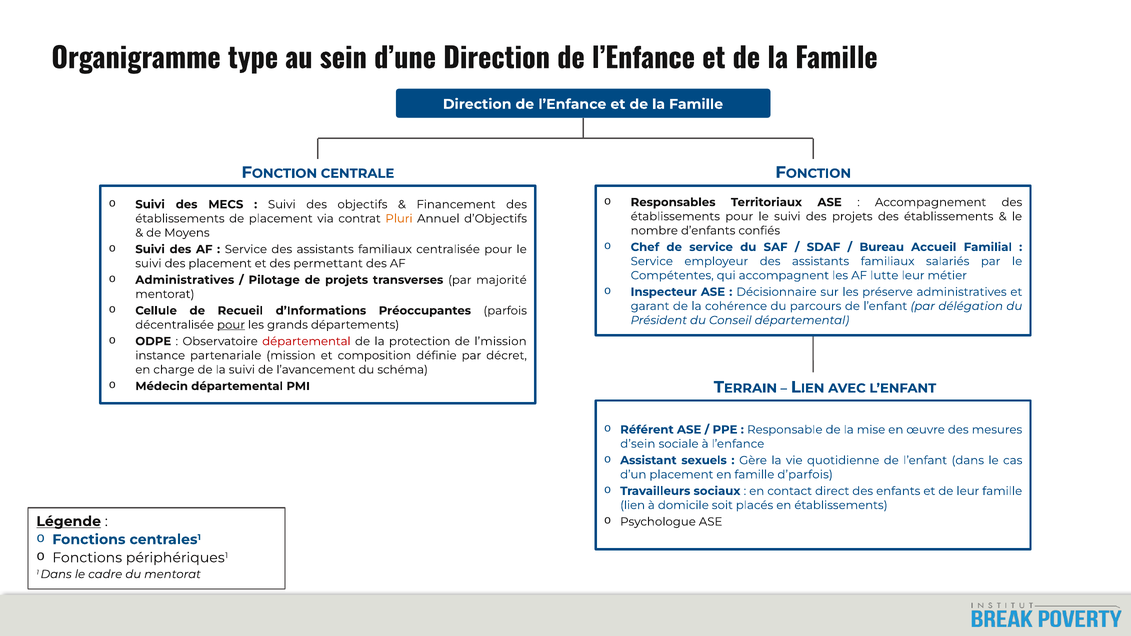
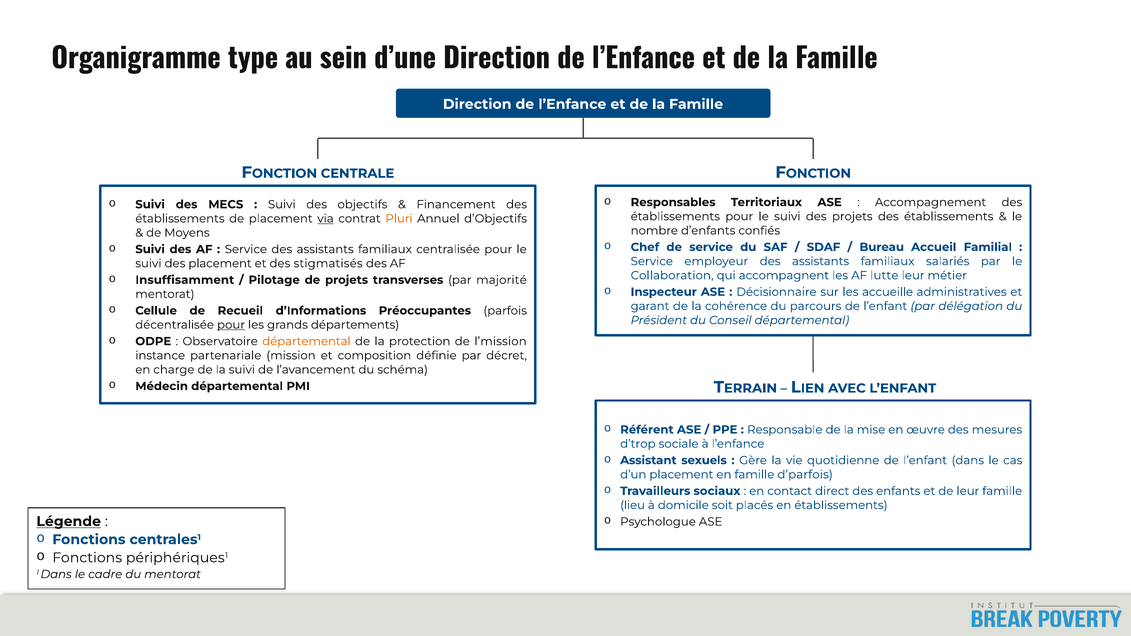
via underline: none -> present (326, 219)
permettant: permettant -> stigmatisés (328, 264)
Compétentes: Compétentes -> Collaboration (672, 275)
Administratives: Administratives -> Insuffisamment (185, 280)
préserve: préserve -> accueille (888, 292)
départemental colour: red -> orange (306, 341)
d’sein: d’sein -> d’trop (638, 444)
lien: lien -> lieu (633, 505)
